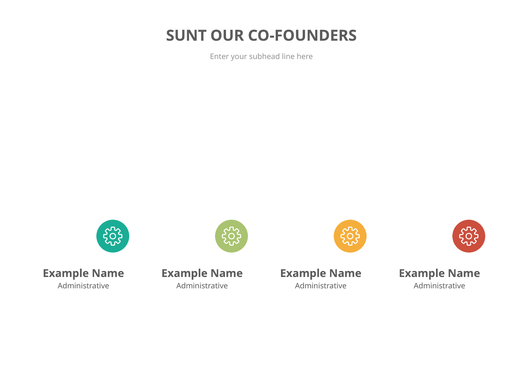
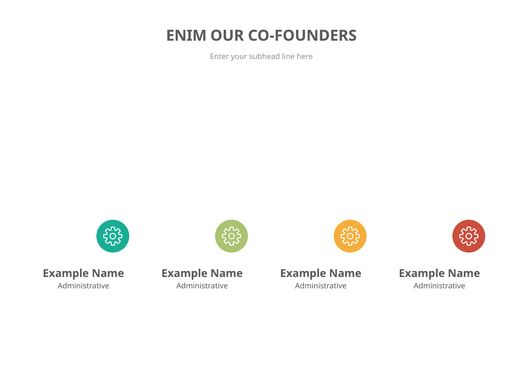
SUNT: SUNT -> ENIM (186, 36)
